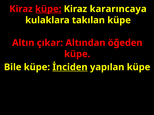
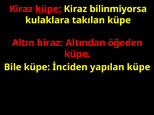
kararıncaya: kararıncaya -> bilinmiyorsa (118, 9)
çıkar: çıkar -> biraz (50, 43)
İnciden underline: present -> none (70, 67)
